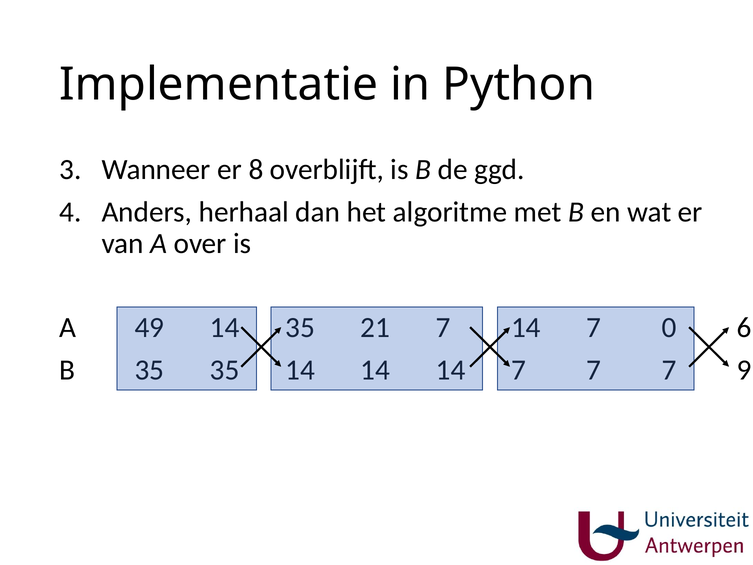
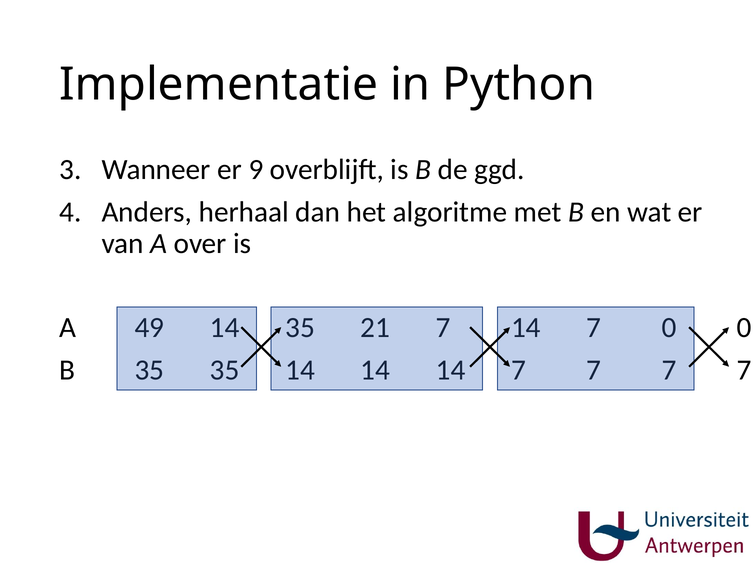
8: 8 -> 9 (256, 170)
6: 6 -> 0 (744, 328)
9: 9 -> 7 (744, 370)
